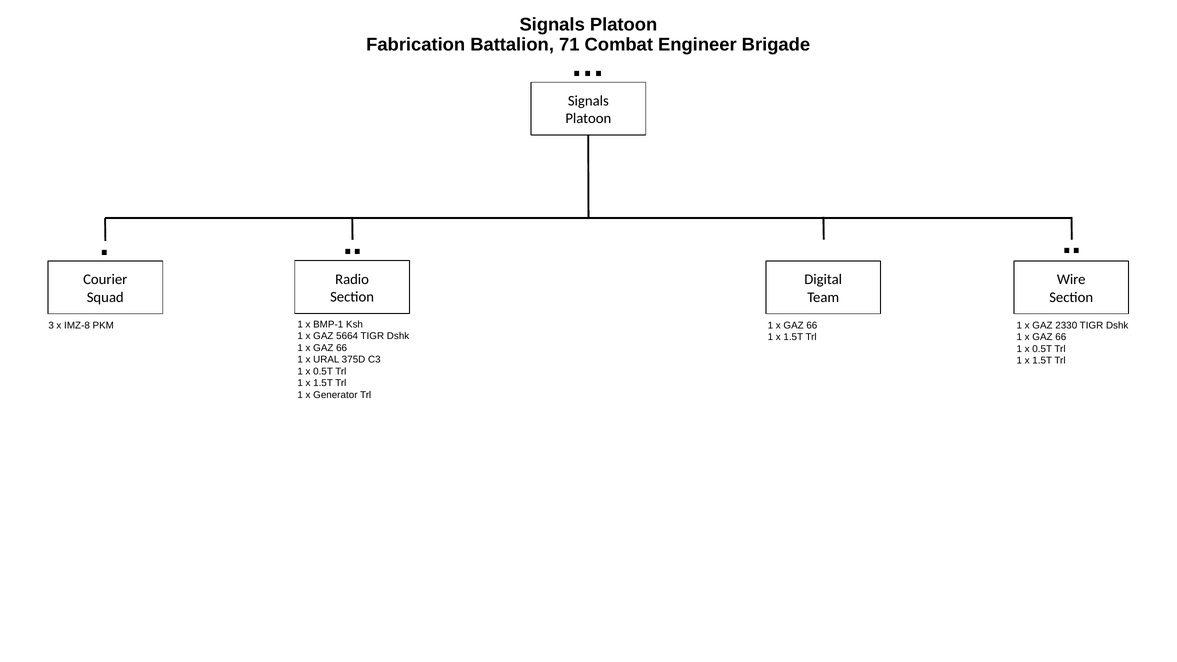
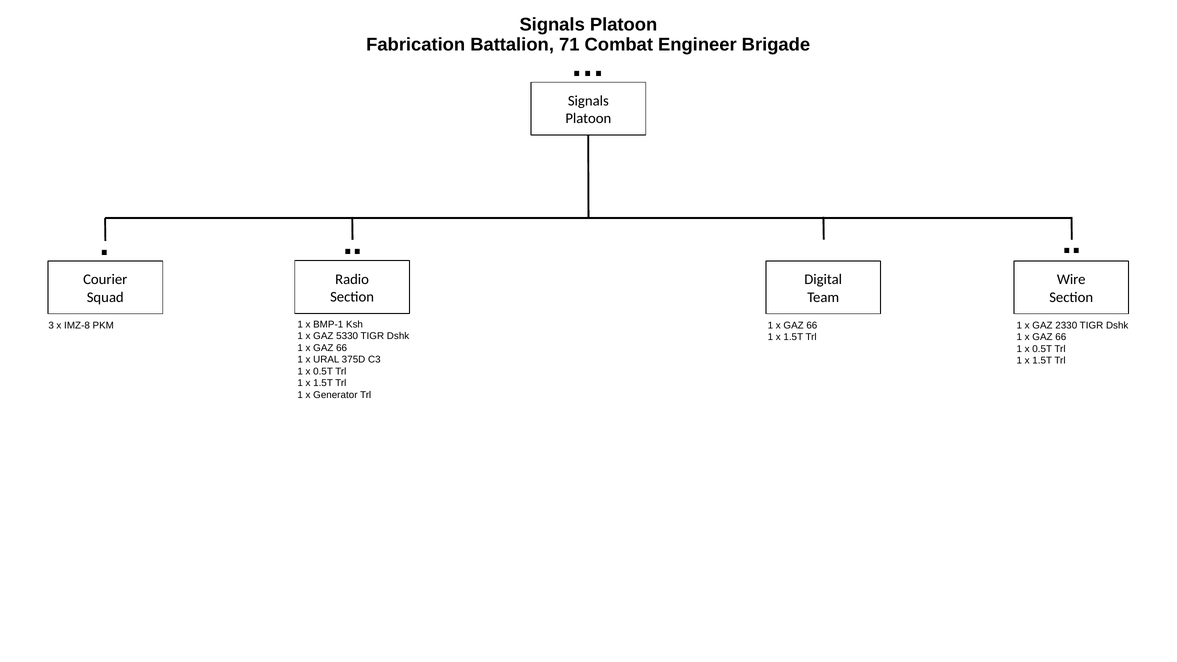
5664: 5664 -> 5330 (347, 336)
